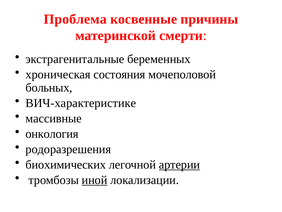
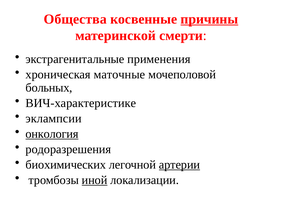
Проблема: Проблема -> Общества (75, 19)
причины underline: none -> present (209, 19)
беременных: беременных -> применения (159, 59)
состояния: состояния -> маточные (119, 74)
массивные: массивные -> эклампсии (54, 118)
онкология underline: none -> present (52, 134)
